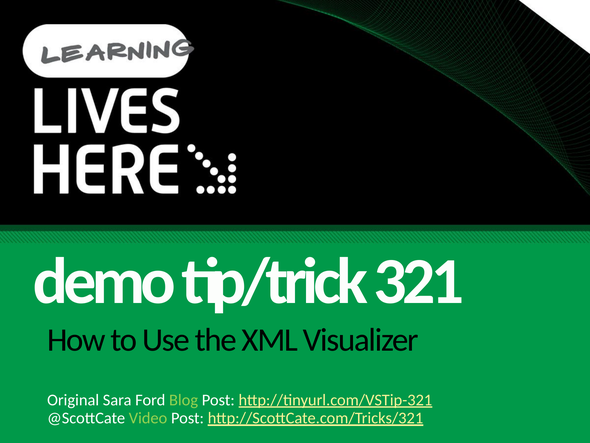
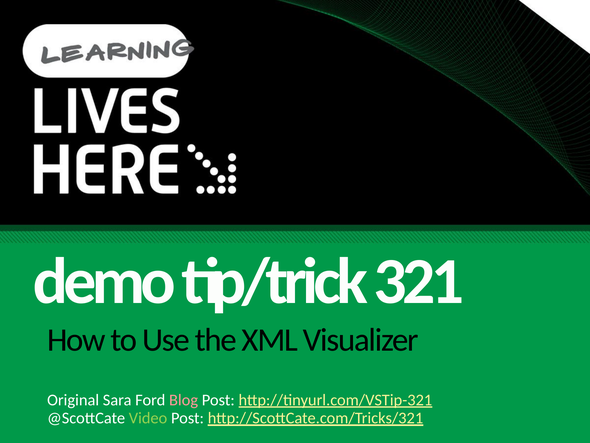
Blog colour: light green -> pink (184, 399)
